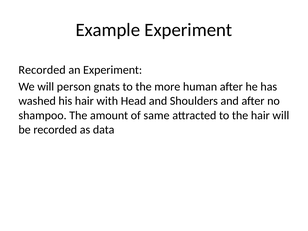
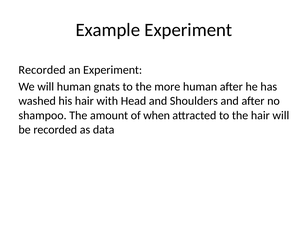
will person: person -> human (74, 87)
same: same -> when (157, 115)
